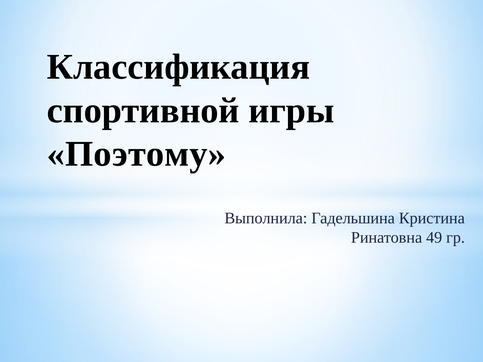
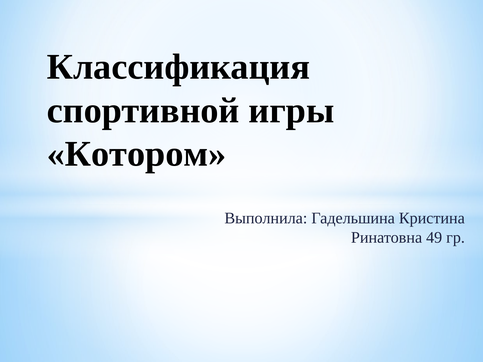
Поэтому: Поэтому -> Котором (137, 154)
